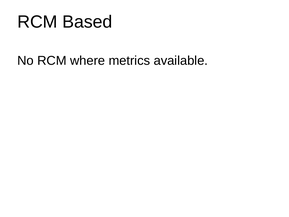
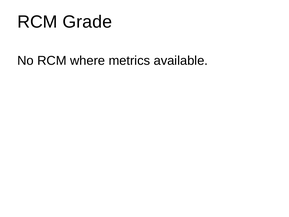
Based: Based -> Grade (87, 22)
